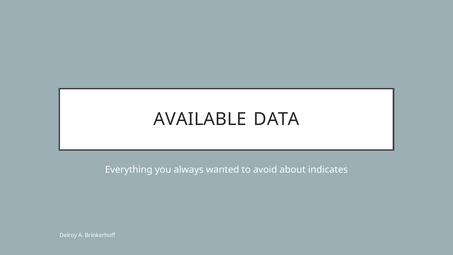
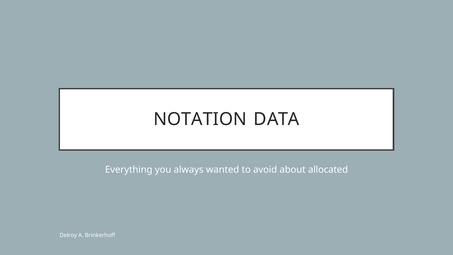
AVAILABLE: AVAILABLE -> NOTATION (200, 119)
indicates: indicates -> allocated (328, 170)
